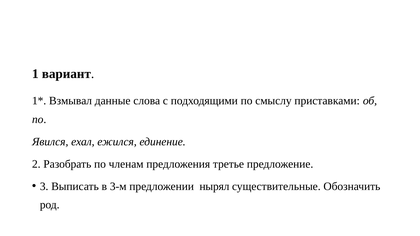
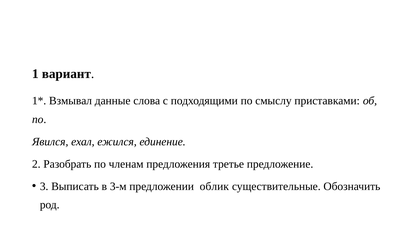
нырял: нырял -> облик (214, 186)
